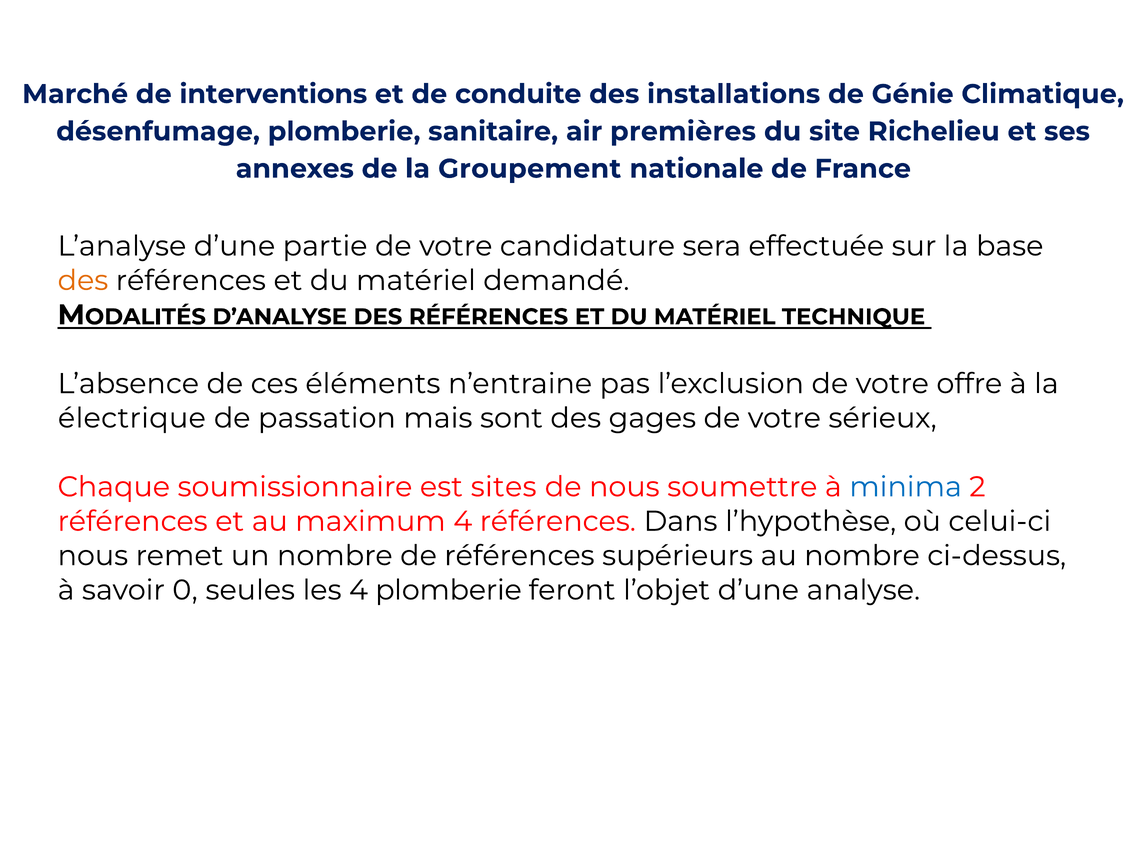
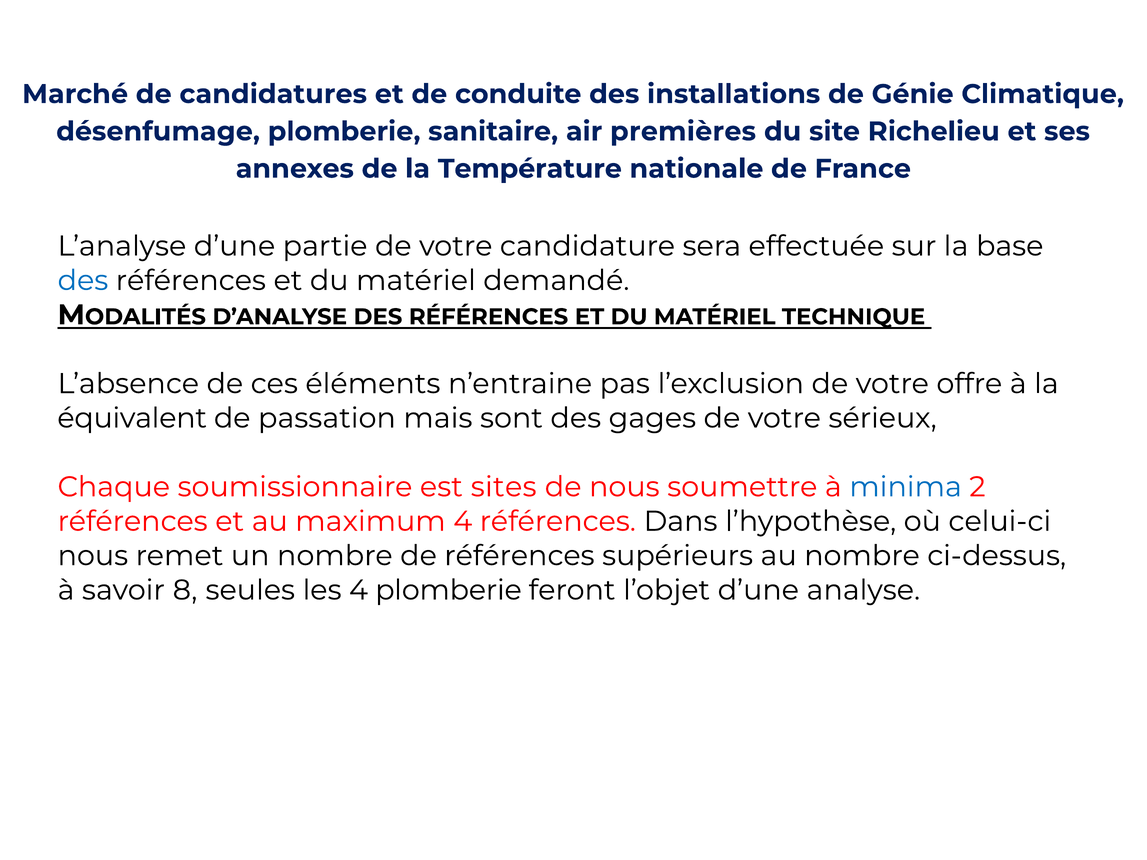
interventions: interventions -> candidatures (273, 94)
Groupement: Groupement -> Température (530, 169)
des colour: orange -> blue (83, 281)
électrique: électrique -> équivalent (132, 418)
0: 0 -> 8 (185, 590)
